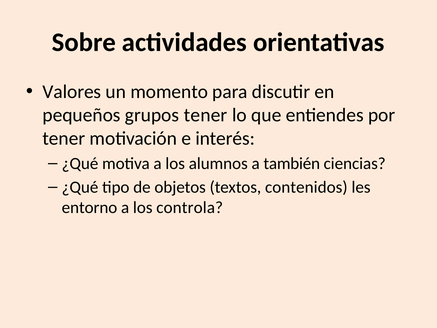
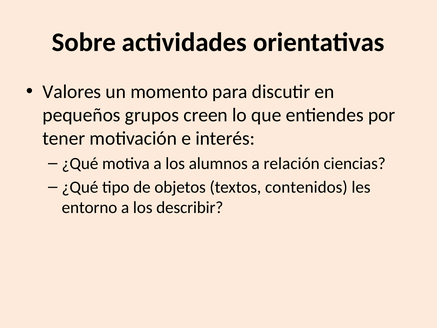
grupos tener: tener -> creen (206, 115)
también: también -> relación (292, 163)
controla: controla -> describir (190, 208)
